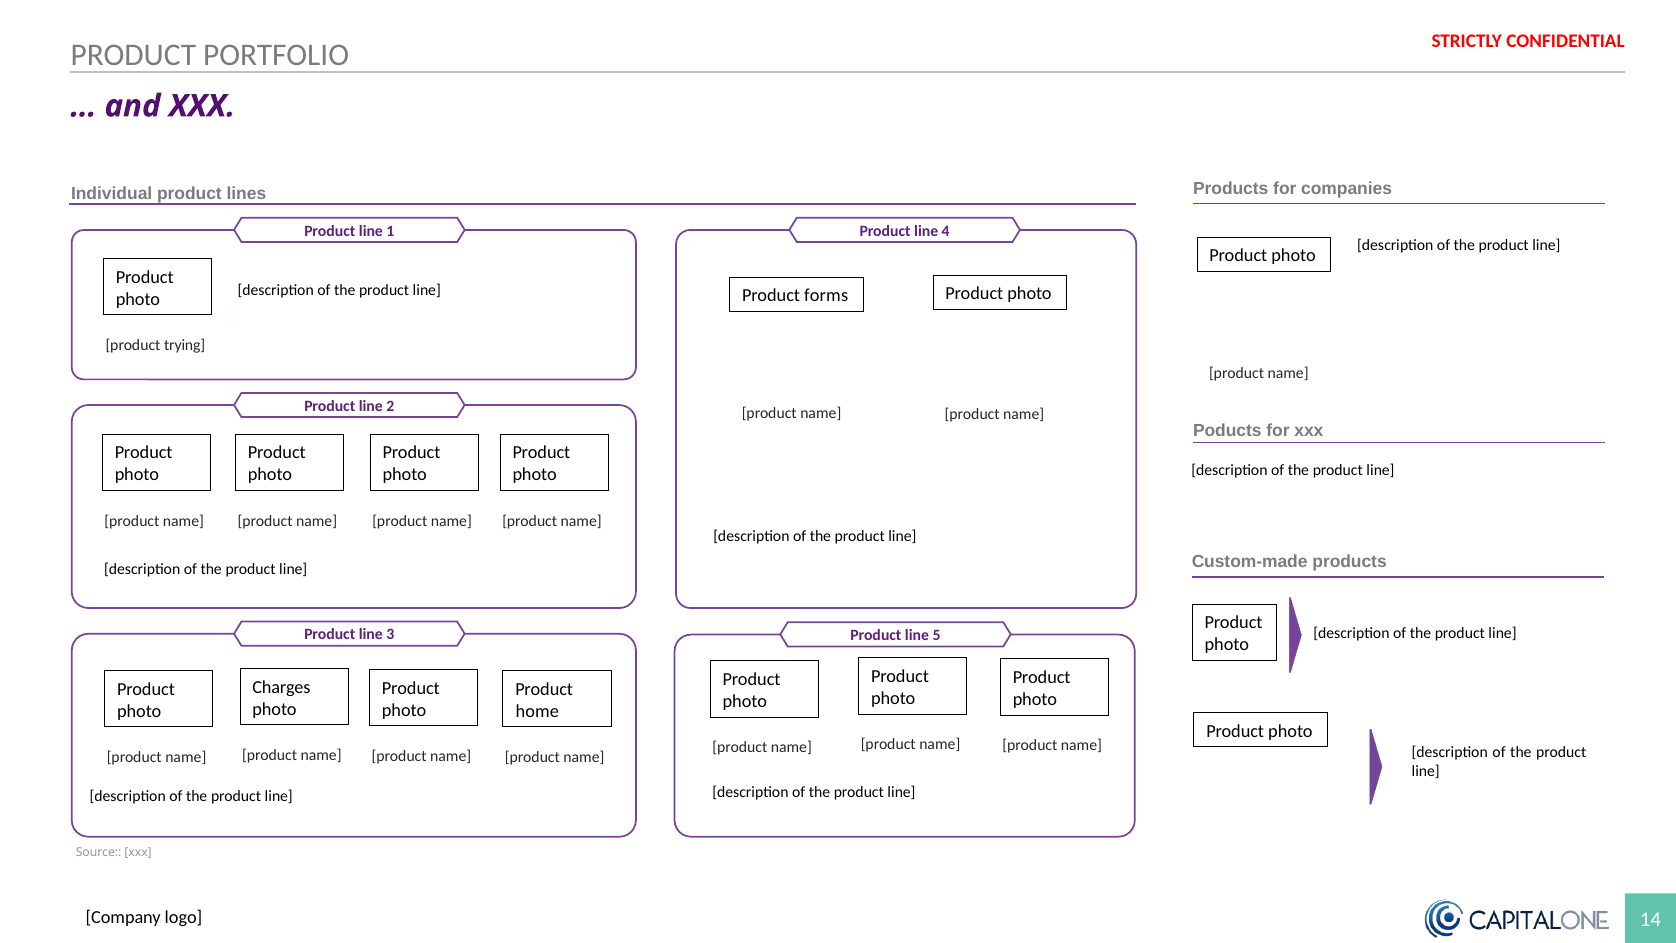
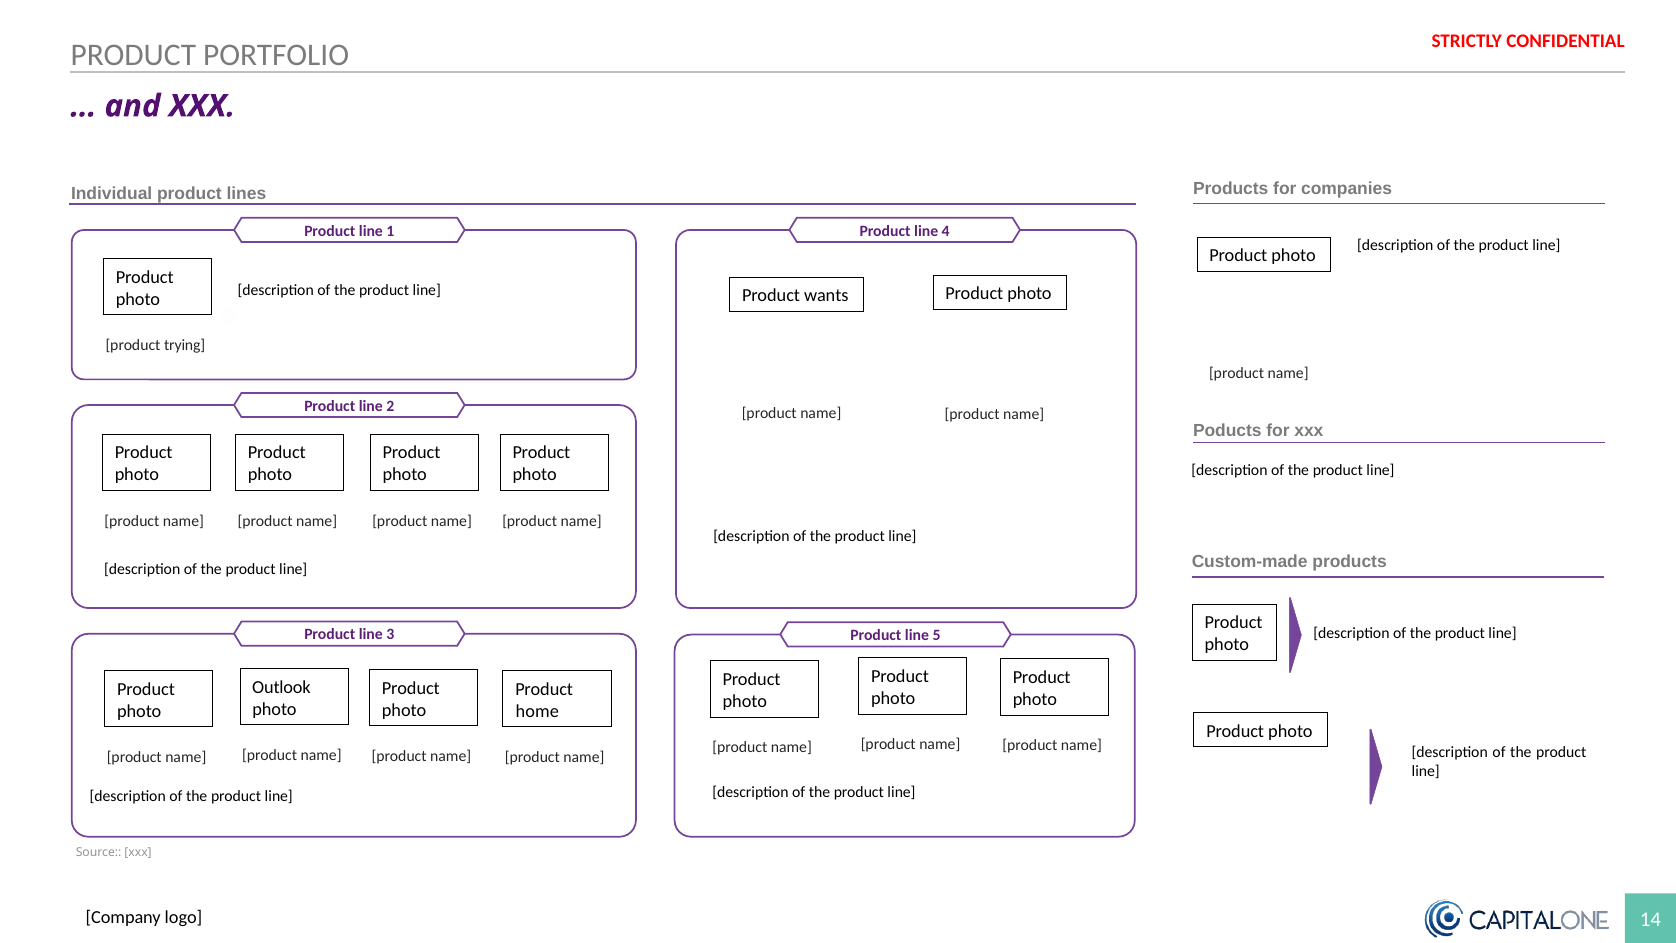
forms: forms -> wants (826, 296)
Charges: Charges -> Outlook (281, 687)
